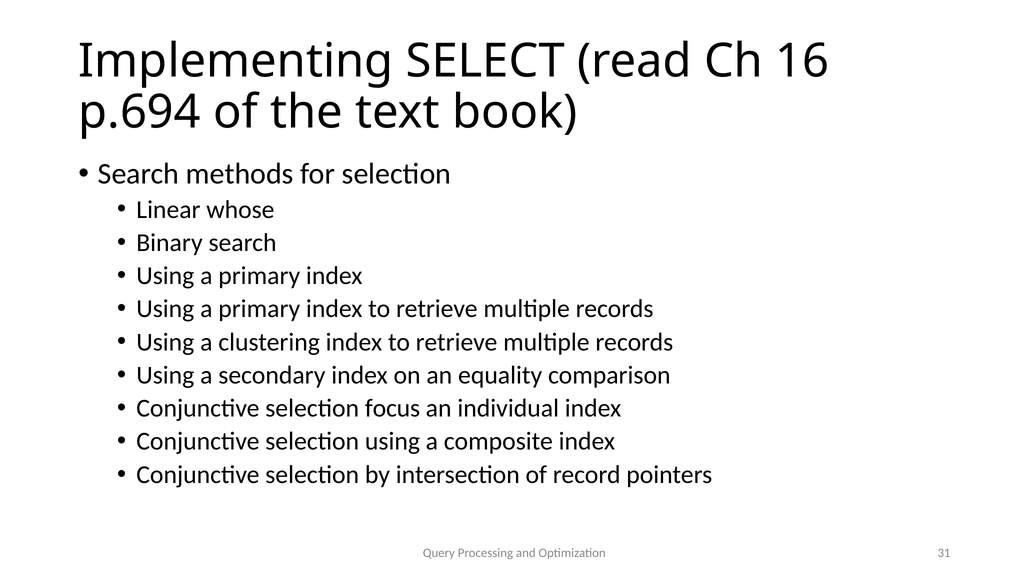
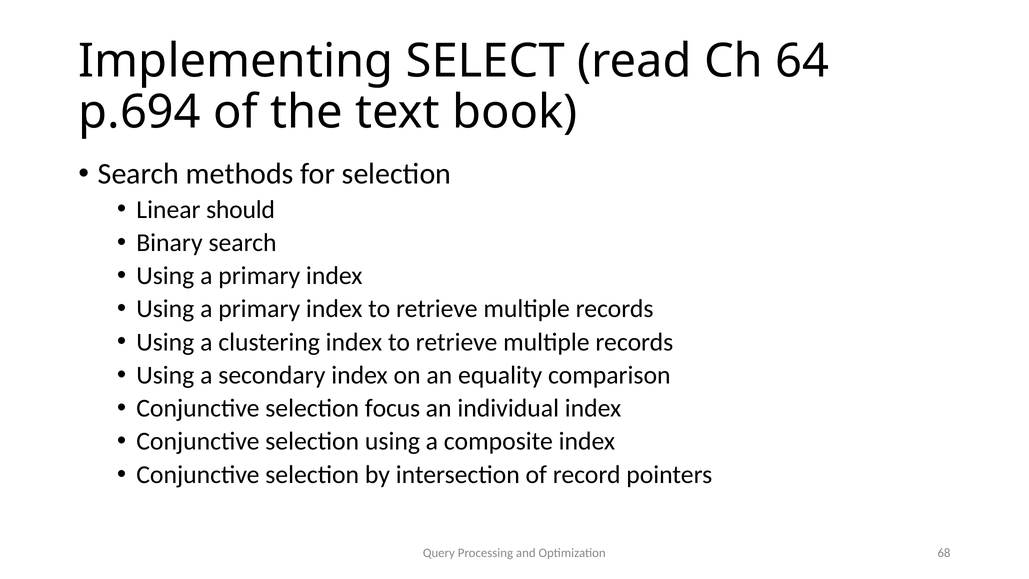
16: 16 -> 64 (802, 61)
whose: whose -> should (241, 209)
31: 31 -> 68 (944, 553)
